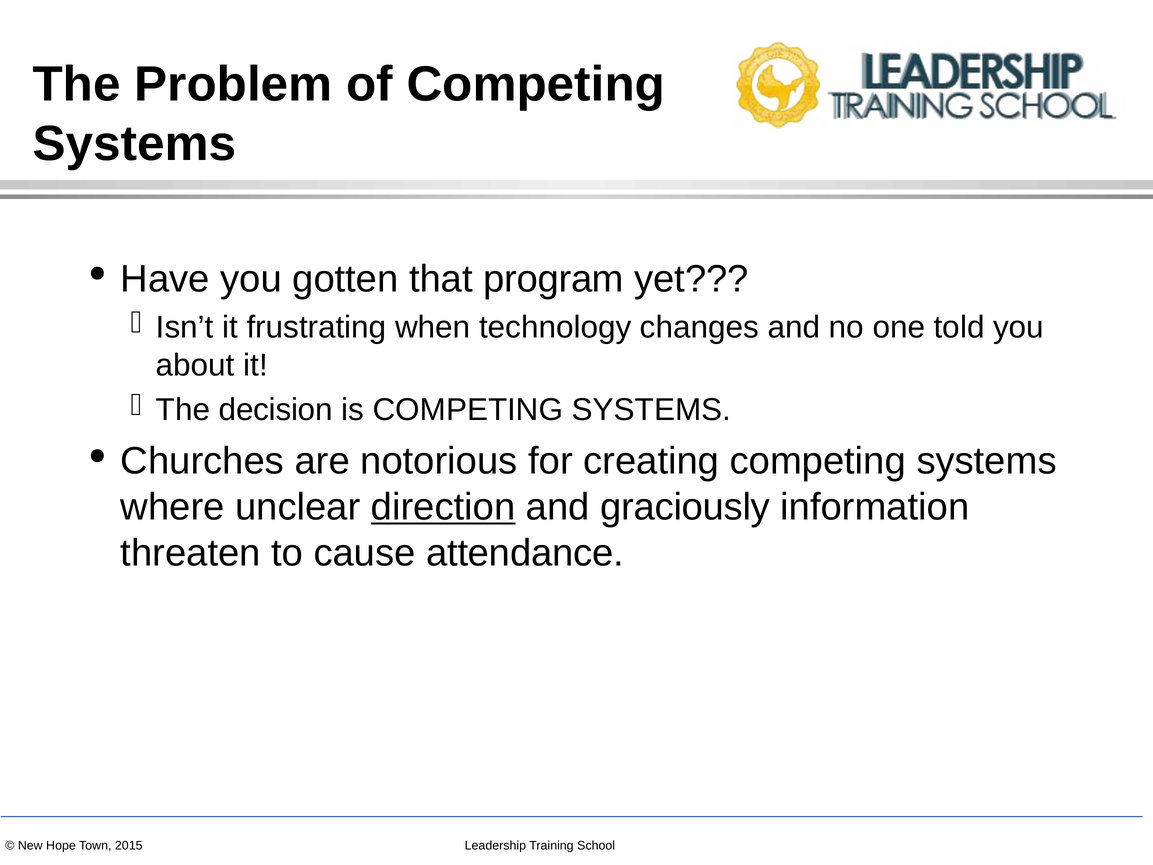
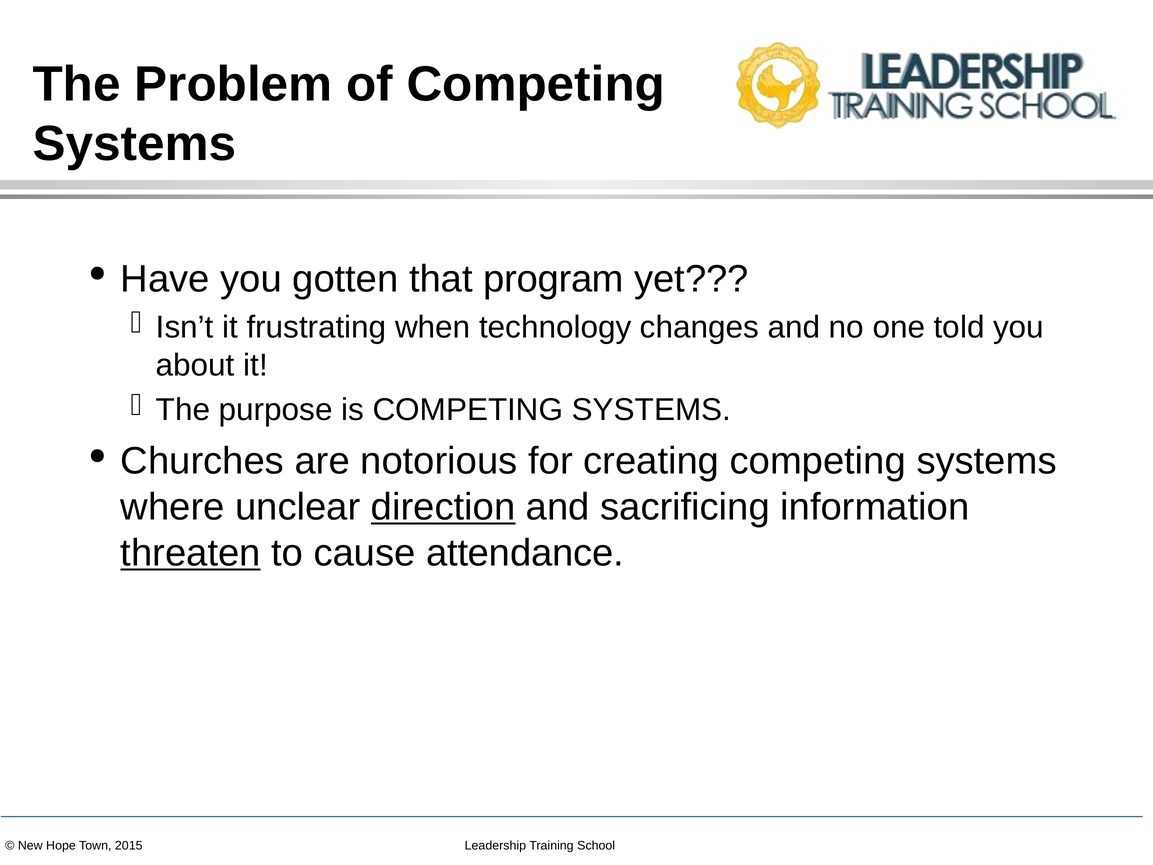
decision: decision -> purpose (276, 410)
graciously: graciously -> sacrificing (685, 507)
threaten underline: none -> present (191, 553)
